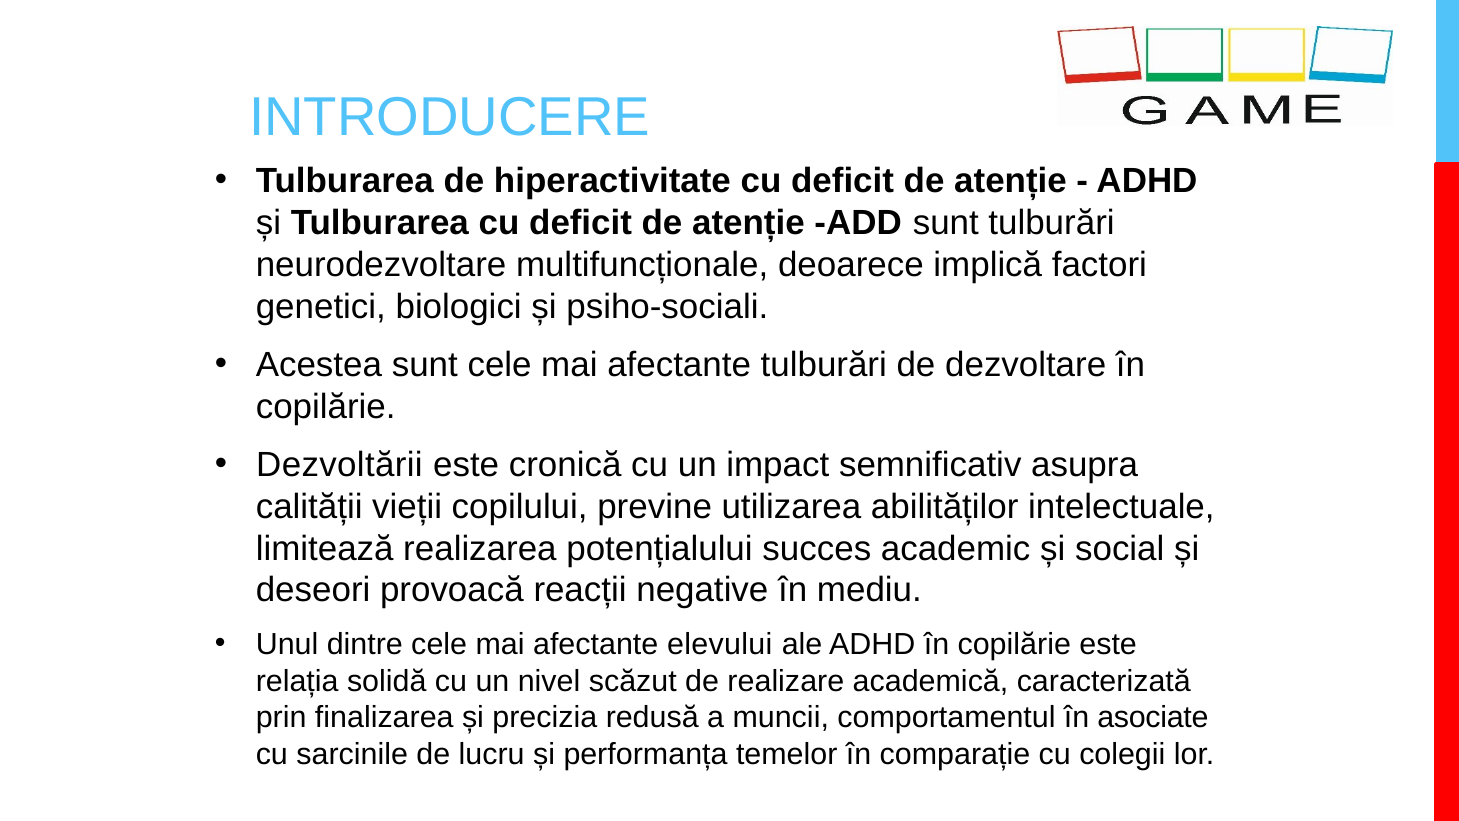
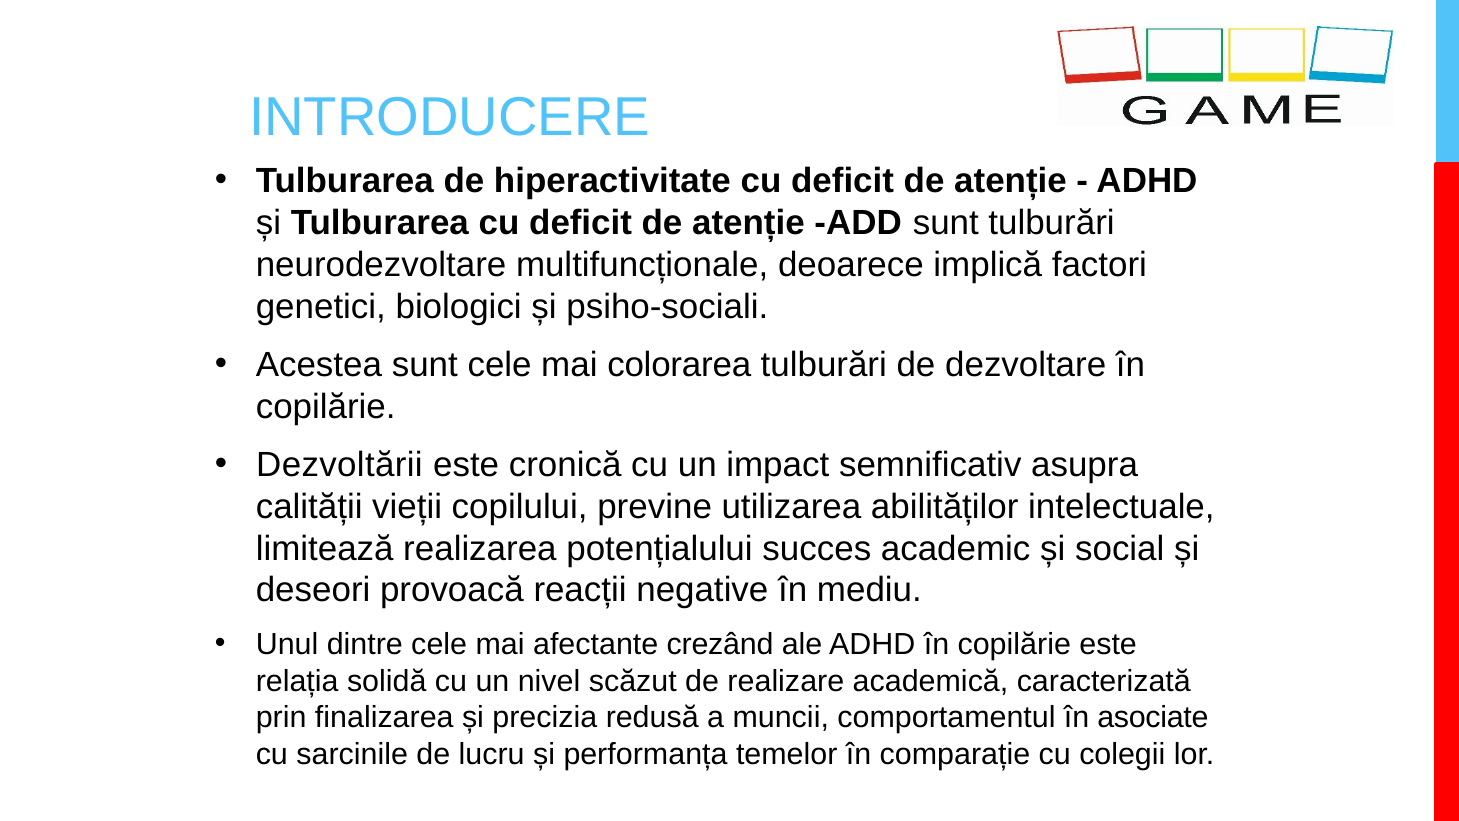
sunt cele mai afectante: afectante -> colorarea (679, 364)
elevului: elevului -> crezând (720, 644)
